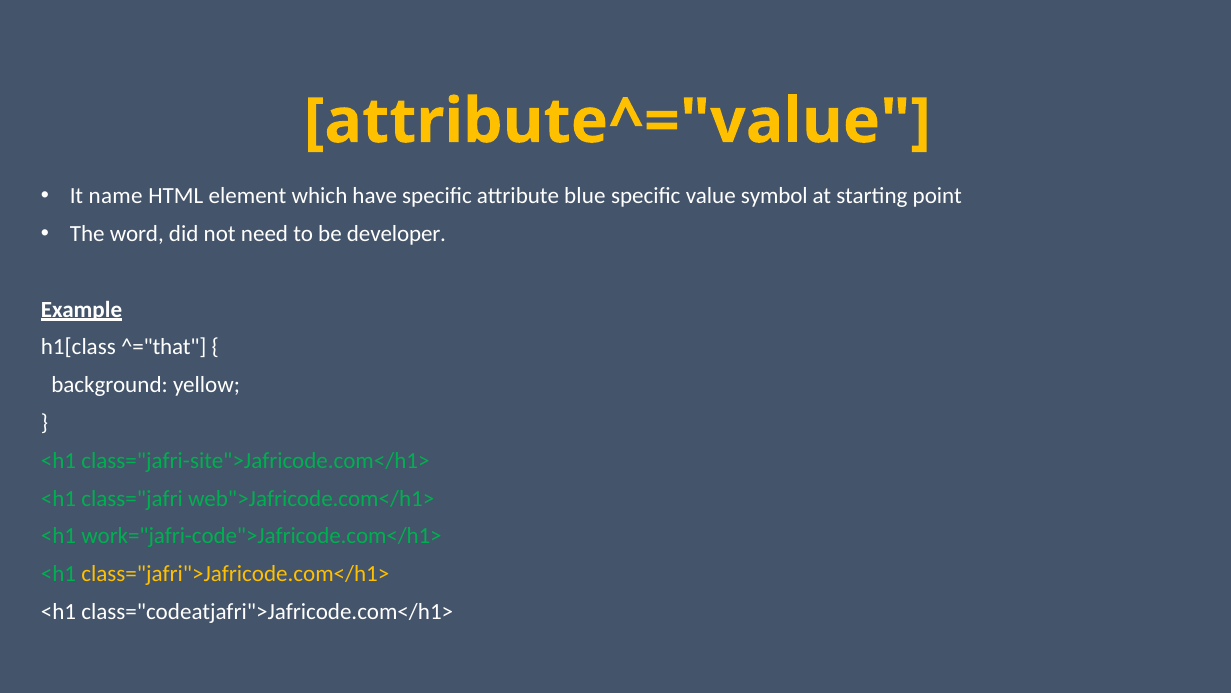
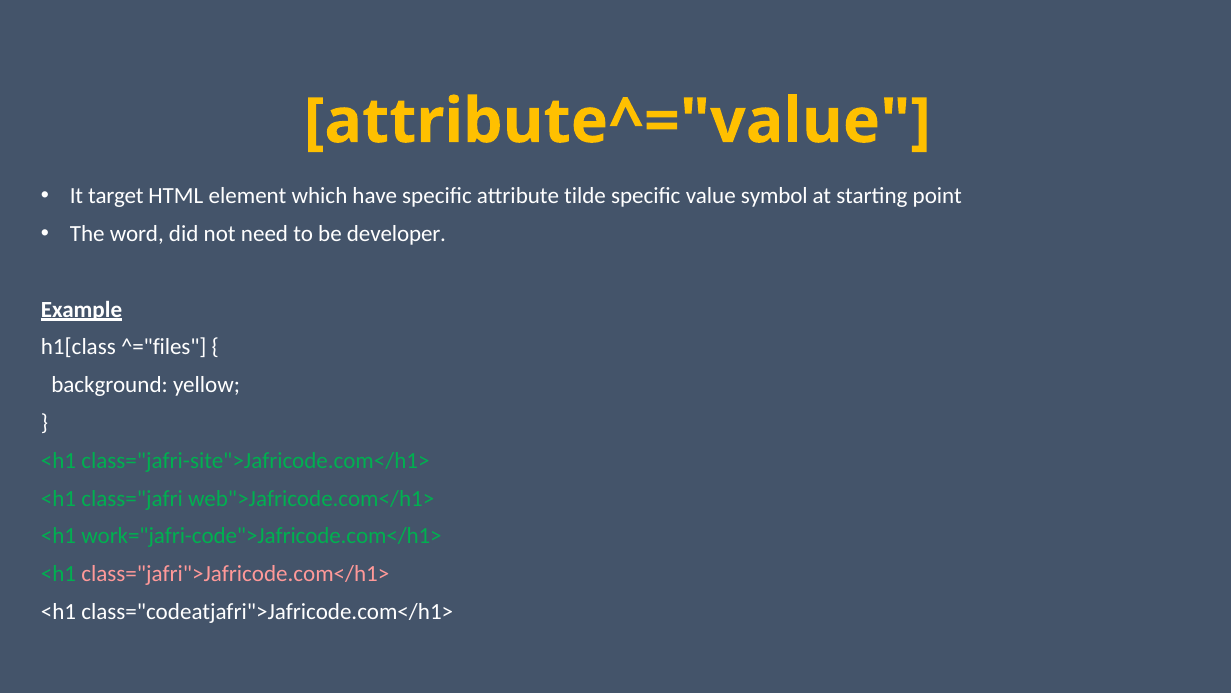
name: name -> target (116, 196)
blue: blue -> tilde (585, 196)
^="that: ^="that -> ^="files (164, 347)
class="jafri">Jafricode.com</h1> colour: yellow -> pink (235, 574)
